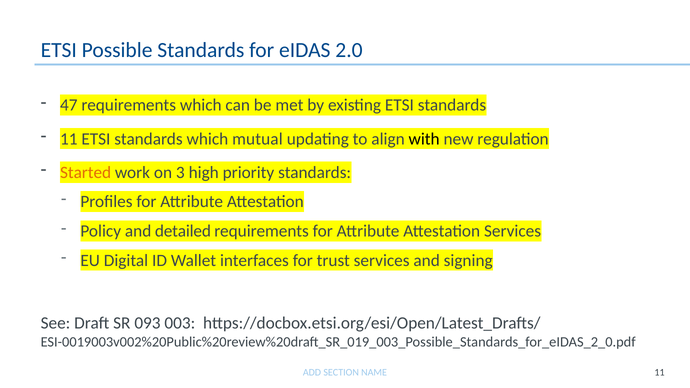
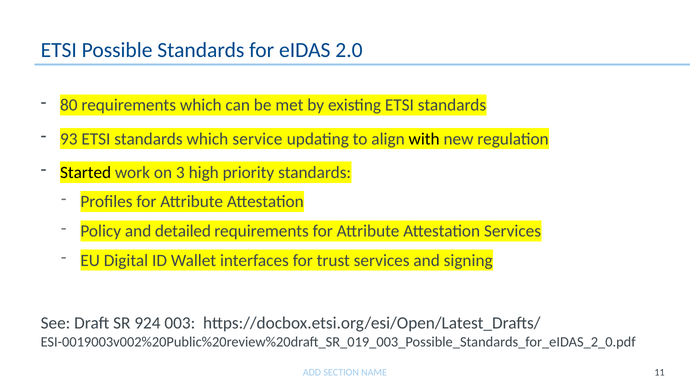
47: 47 -> 80 (69, 105)
11: 11 -> 93 (69, 139)
mutual: mutual -> service (257, 139)
Started colour: orange -> black (86, 172)
093: 093 -> 924 (147, 323)
